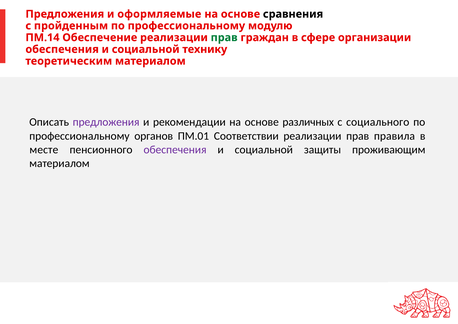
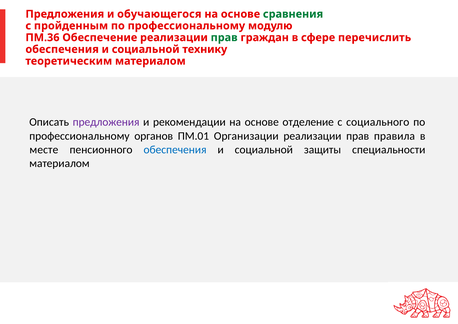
оформляемые: оформляемые -> обучающегося (159, 14)
сравнения colour: black -> green (293, 14)
ПМ.14: ПМ.14 -> ПМ.36 (42, 38)
организации: организации -> перечислить (375, 38)
различных: различных -> отделение (308, 122)
Соответствии: Соответствии -> Организации (246, 136)
обеспечения colour: purple -> blue (175, 150)
проживающим: проживающим -> специальности (389, 150)
